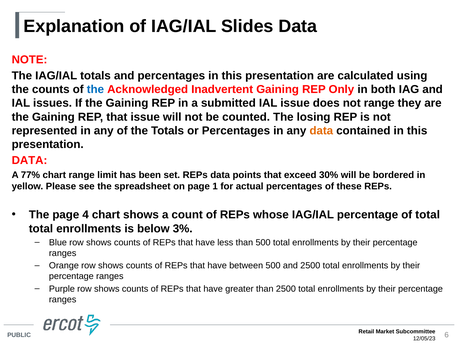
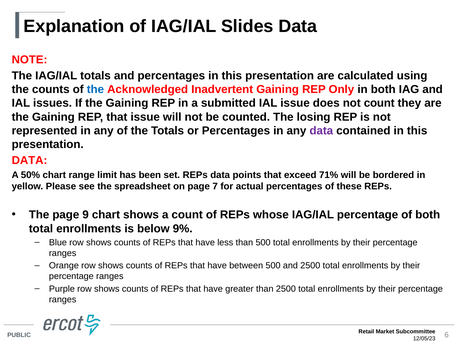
not range: range -> count (379, 103)
data colour: orange -> purple (321, 131)
77%: 77% -> 50% (30, 175)
30%: 30% -> 71% (329, 175)
1: 1 -> 7 (215, 187)
4: 4 -> 9 (86, 215)
of total: total -> both (428, 215)
3%: 3% -> 9% (183, 229)
